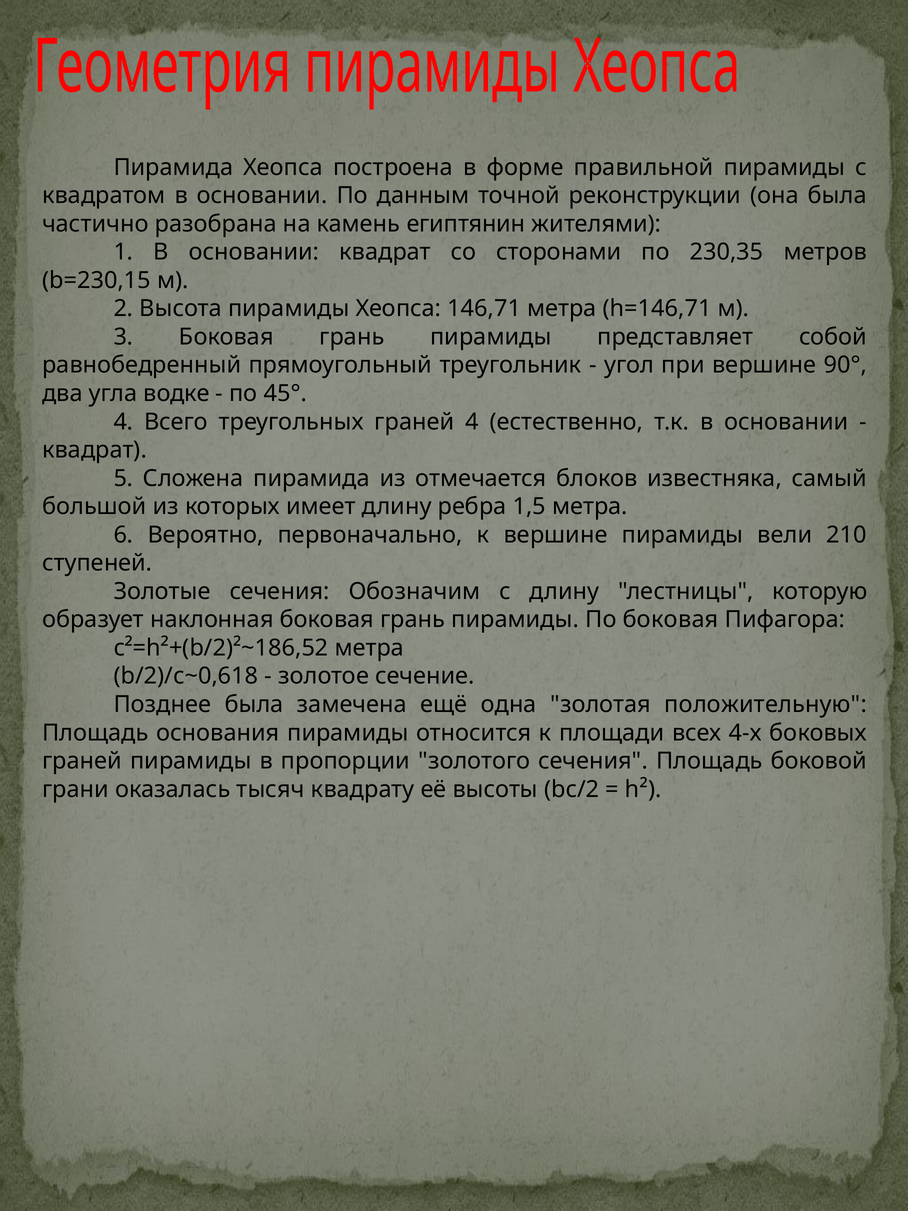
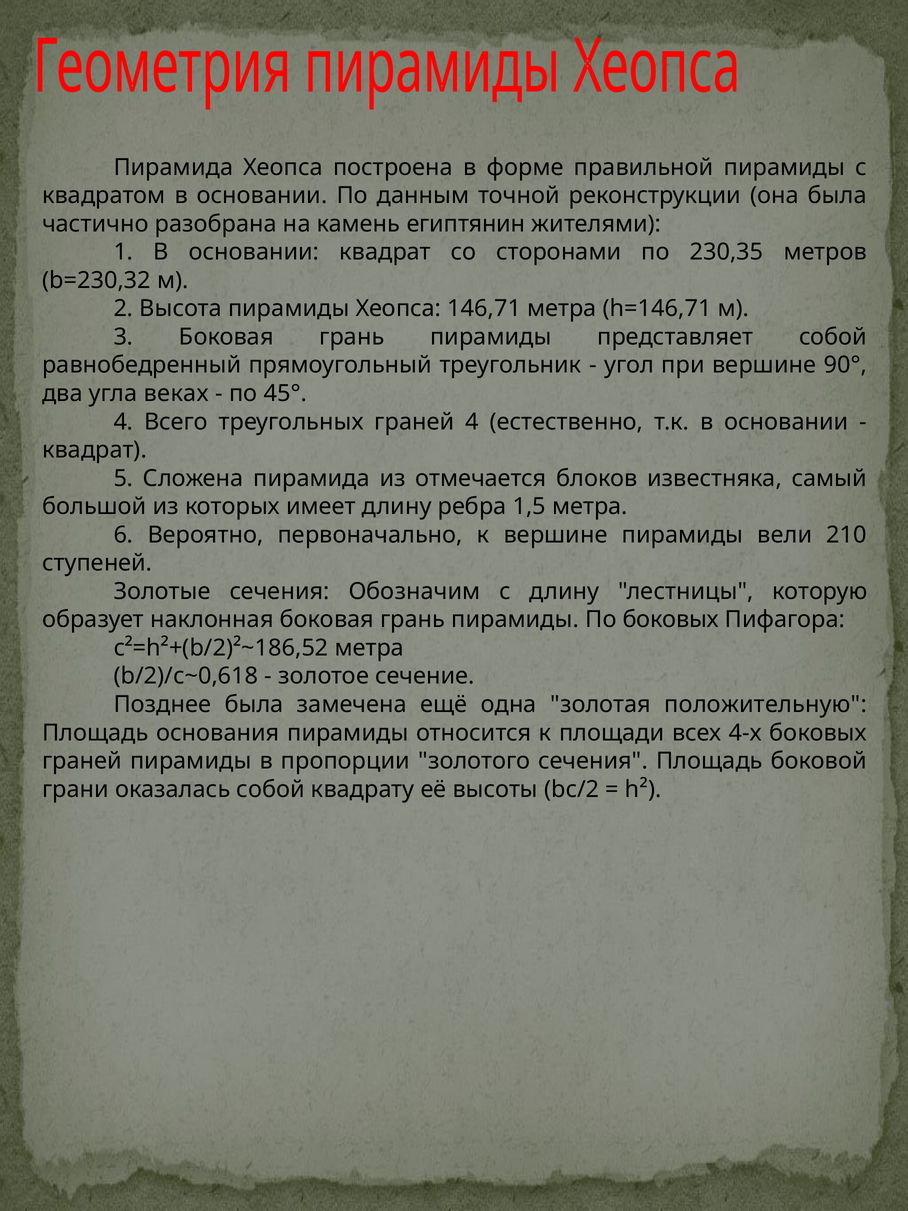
b=230,15: b=230,15 -> b=230,32 (97, 280)
водке: водке -> веках (176, 393)
По боковая: боковая -> боковых (671, 619)
оказалась тысяч: тысяч -> собой (271, 789)
